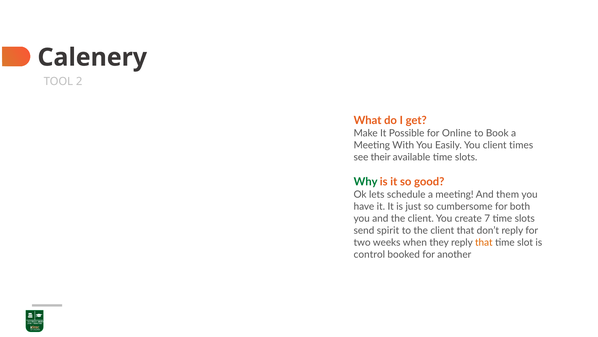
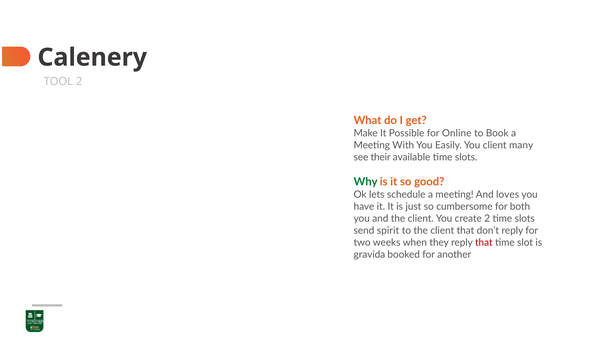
times: times -> many (521, 145)
them: them -> loves (508, 194)
create 7: 7 -> 2 (487, 218)
that colour: orange -> red (484, 242)
control: control -> gravida (369, 254)
